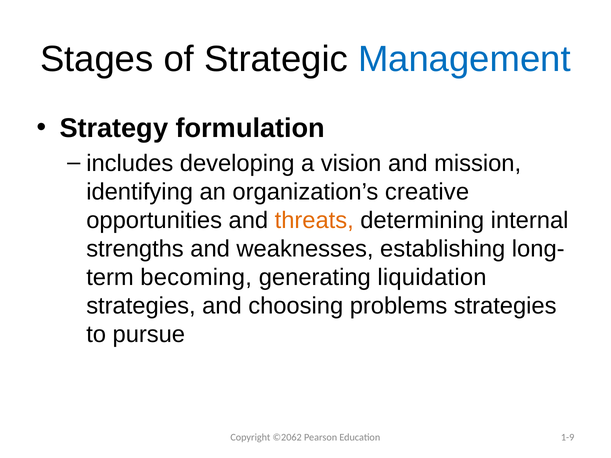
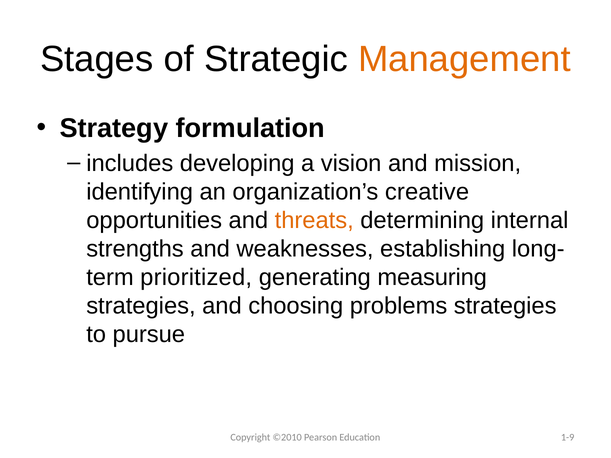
Management colour: blue -> orange (464, 59)
becoming: becoming -> prioritized (196, 277)
liquidation: liquidation -> measuring (432, 277)
©2062: ©2062 -> ©2010 (287, 438)
